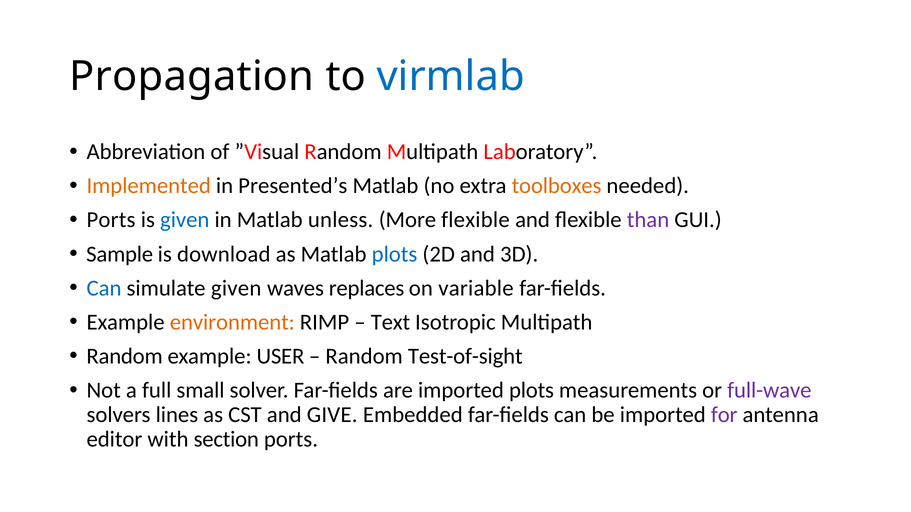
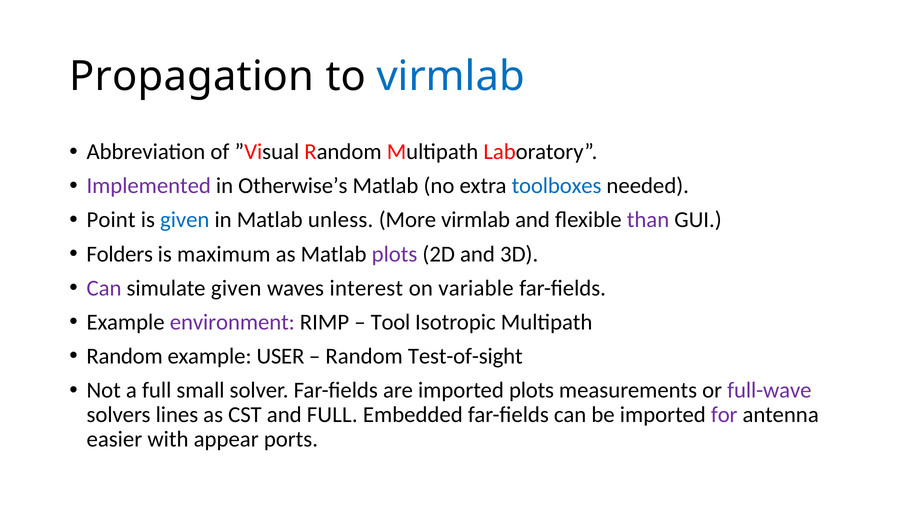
Implemented colour: orange -> purple (149, 186)
Presented’s: Presented’s -> Otherwise’s (293, 186)
toolboxes colour: orange -> blue (557, 186)
Ports: Ports -> Point (111, 220)
More flexible: flexible -> virmlab (476, 220)
Sample: Sample -> Folders (120, 254)
download: download -> maximum (224, 254)
plots colour: blue -> purple (395, 254)
Can colour: blue -> purple (104, 288)
replaces: replaces -> interest (366, 288)
environment colour: orange -> purple (232, 322)
Text: Text -> Tool (391, 322)
and GIVE: GIVE -> FULL (332, 415)
editor: editor -> easier (114, 440)
section: section -> appear (226, 440)
